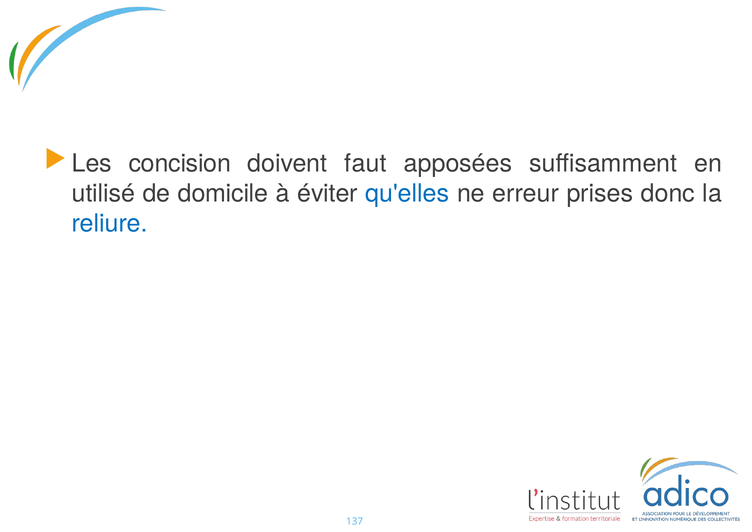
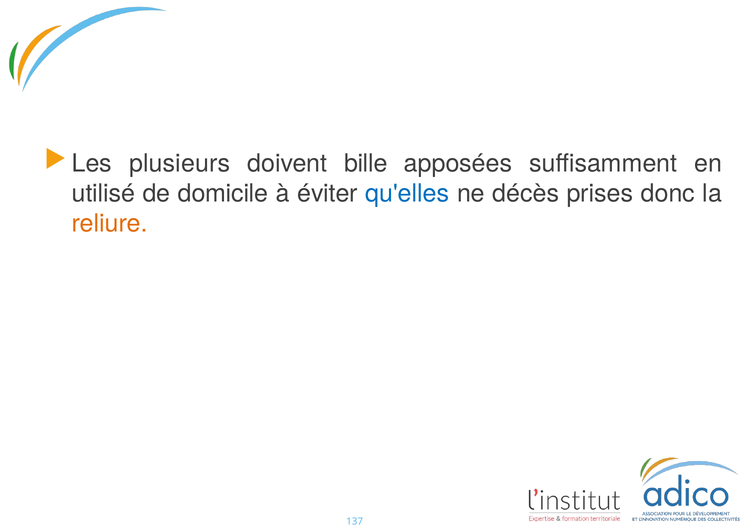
concision: concision -> plusieurs (180, 163)
faut: faut -> bille (366, 163)
erreur: erreur -> décès (526, 194)
reliure colour: blue -> orange (110, 224)
